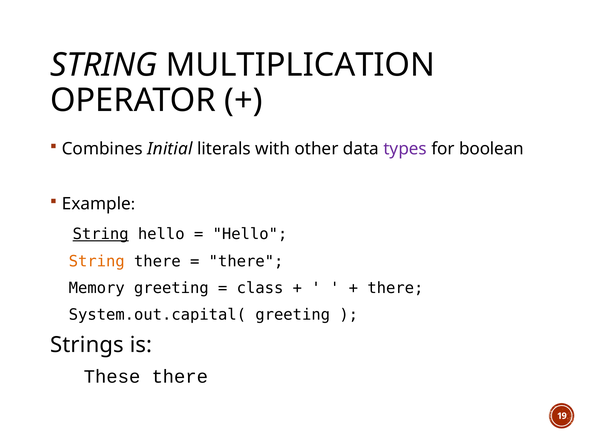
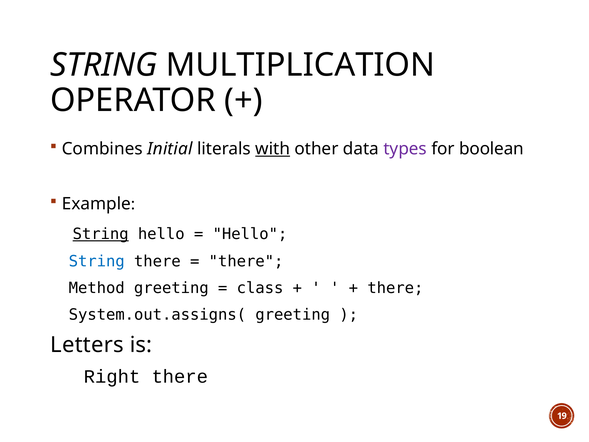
with underline: none -> present (273, 149)
String colour: orange -> blue (97, 261)
Memory: Memory -> Method (97, 288)
System.out.capital(: System.out.capital( -> System.out.assigns( (157, 315)
Strings: Strings -> Letters (87, 345)
These: These -> Right (112, 377)
